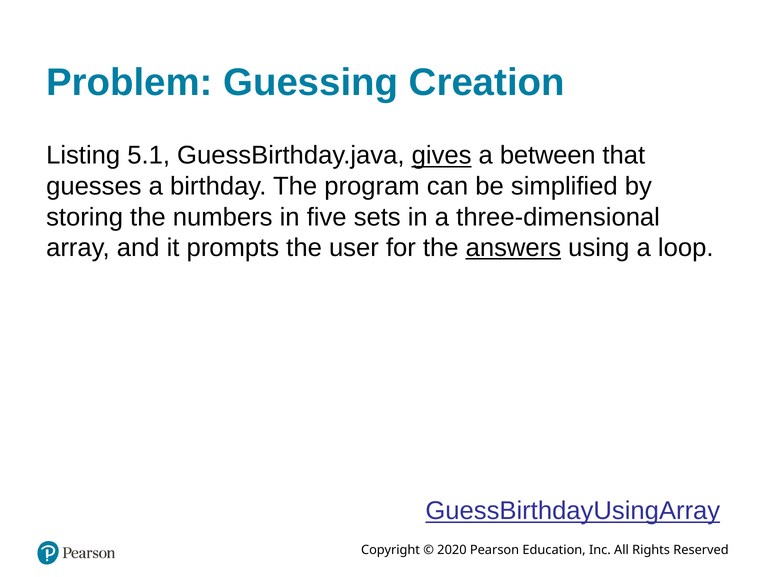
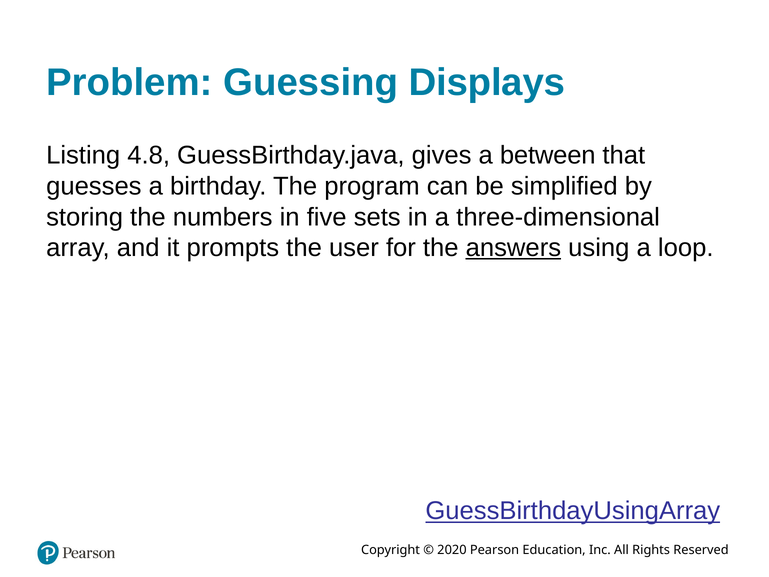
Creation: Creation -> Displays (487, 82)
5.1: 5.1 -> 4.8 (149, 155)
gives underline: present -> none (442, 155)
